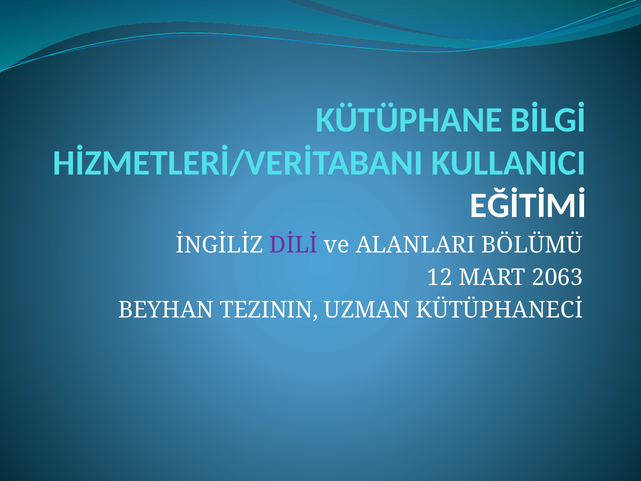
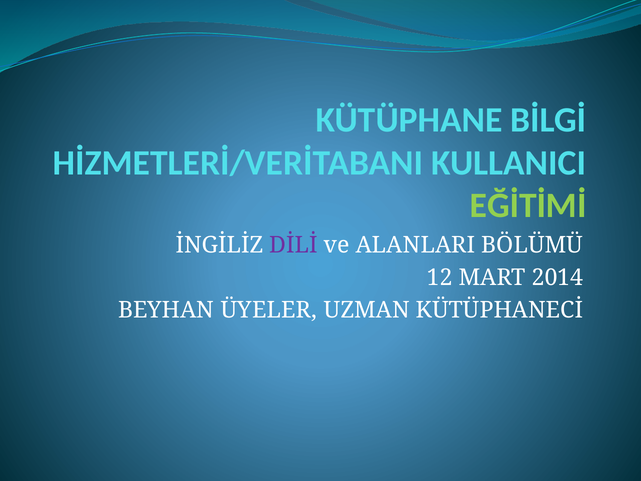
EĞİTİMİ colour: white -> light green (528, 205)
2063: 2063 -> 2014 (557, 277)
TEZININ: TEZININ -> ÜYELER (269, 310)
